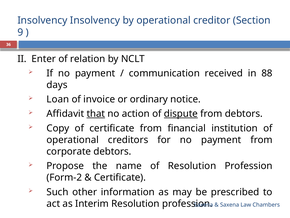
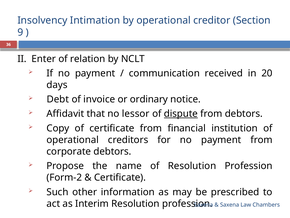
Insolvency Insolvency: Insolvency -> Intimation (95, 20)
88: 88 -> 20 (267, 73)
Loan: Loan -> Debt (58, 99)
that underline: present -> none (96, 114)
action: action -> lessor (136, 114)
